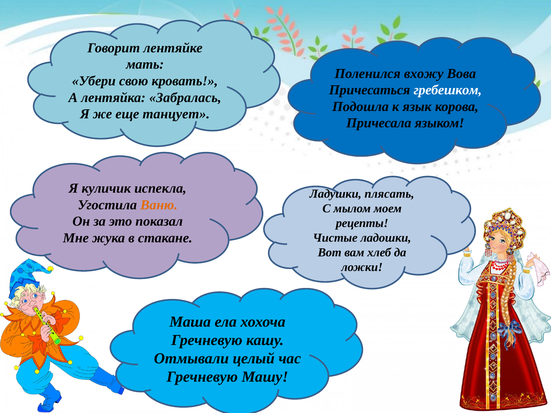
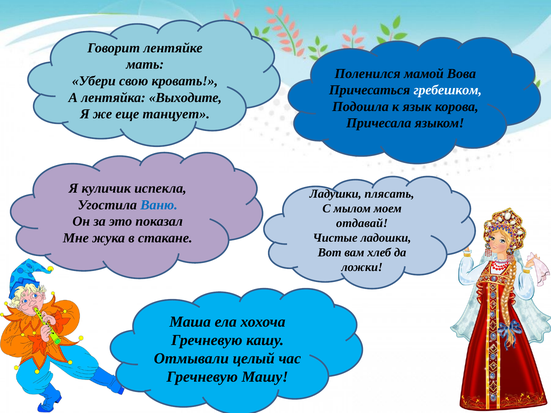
вхожу: вхожу -> мамой (424, 74)
Забралась: Забралась -> Выходите (185, 98)
Ваню colour: orange -> blue (159, 205)
рецепты: рецепты -> отдавай (362, 223)
